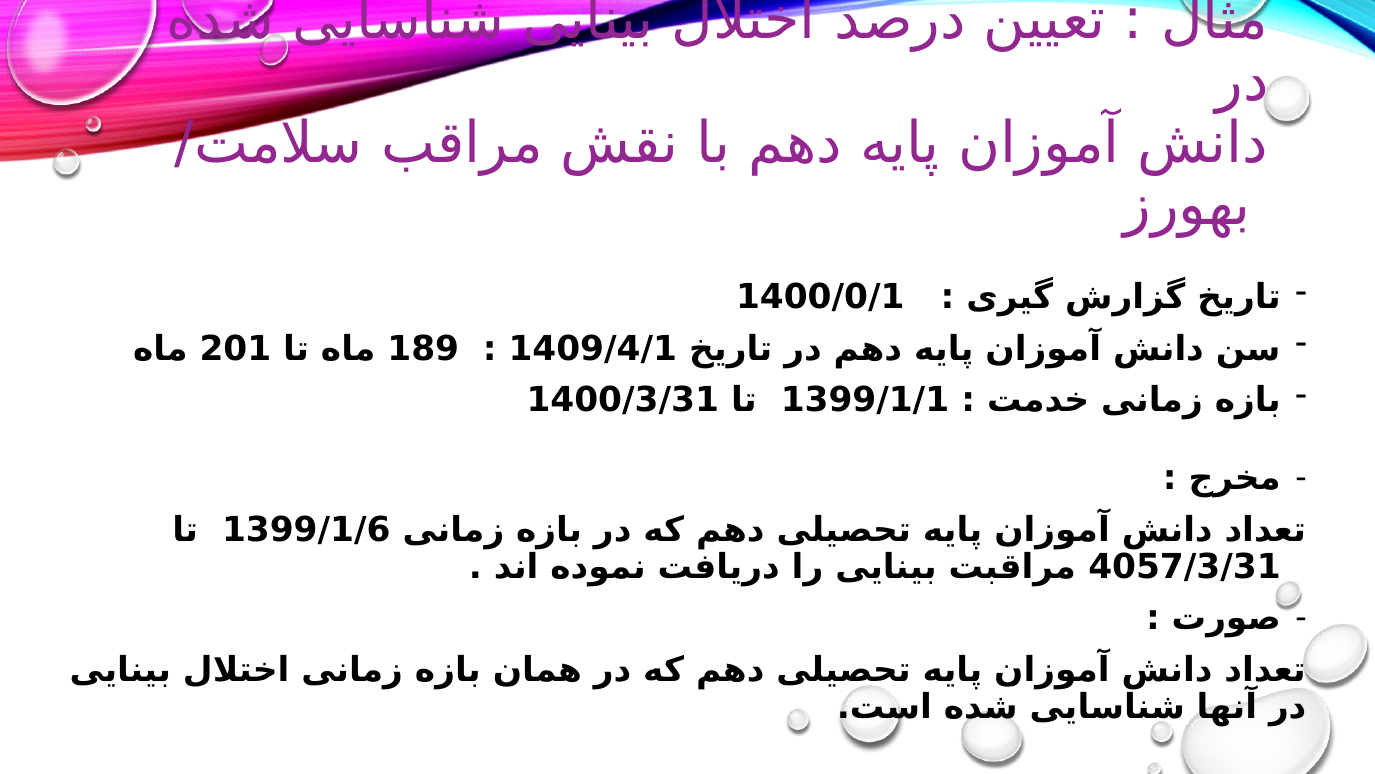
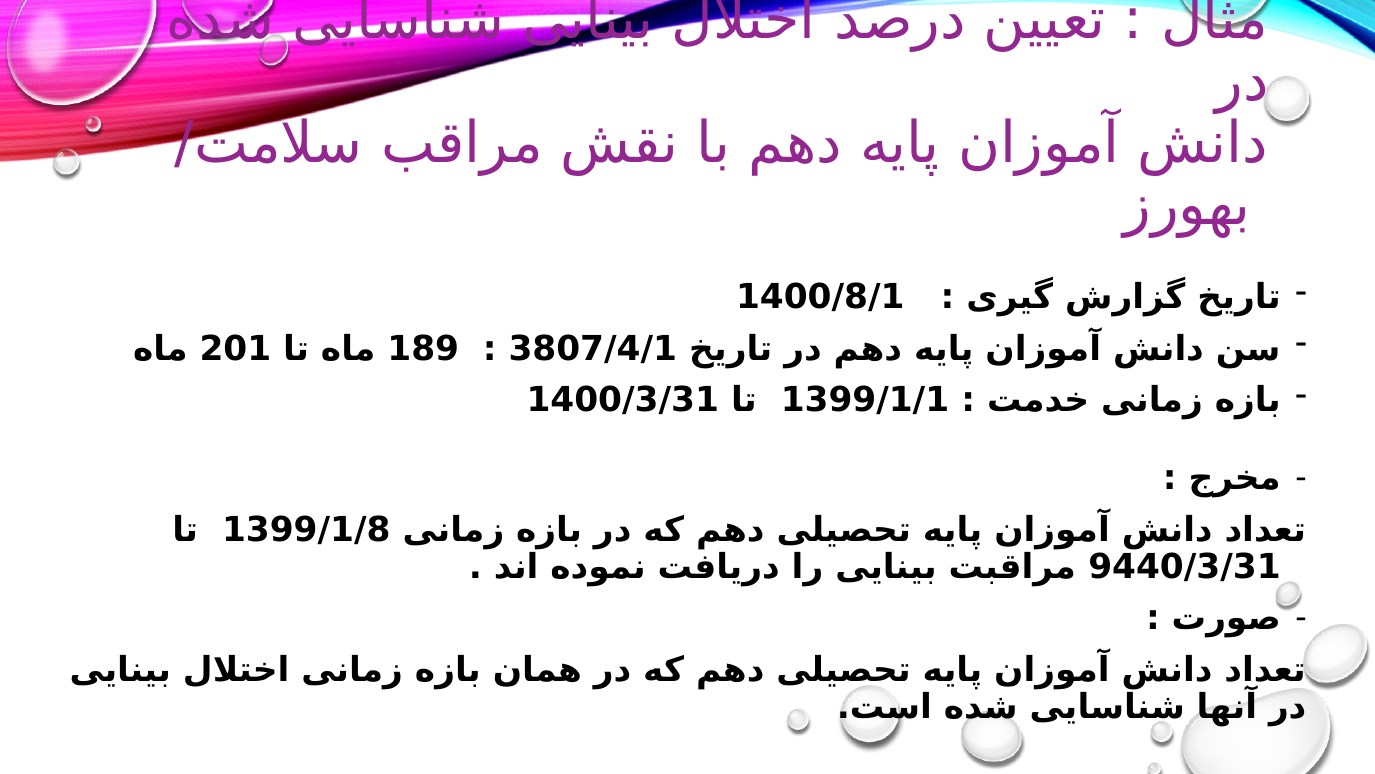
1400/0/1: 1400/0/1 -> 1400/8/1 (820, 297)
1409/4/1: 1409/4/1 -> 3807/4/1 (593, 348)
1399/1/6: 1399/1/6 -> 1399/1/8 (306, 529)
4057/3/31: 4057/3/31 -> 9440/3/31 (1184, 567)
